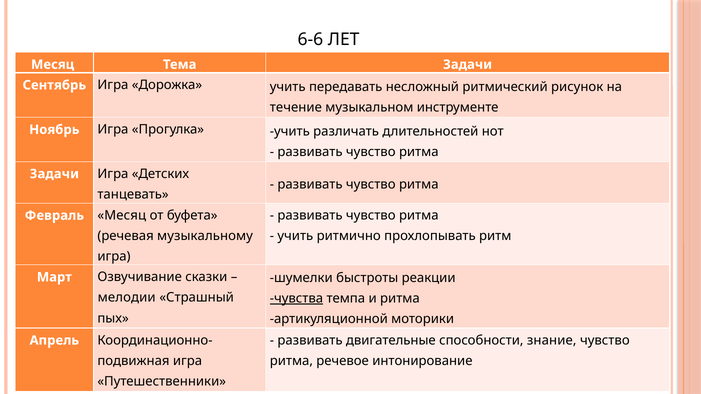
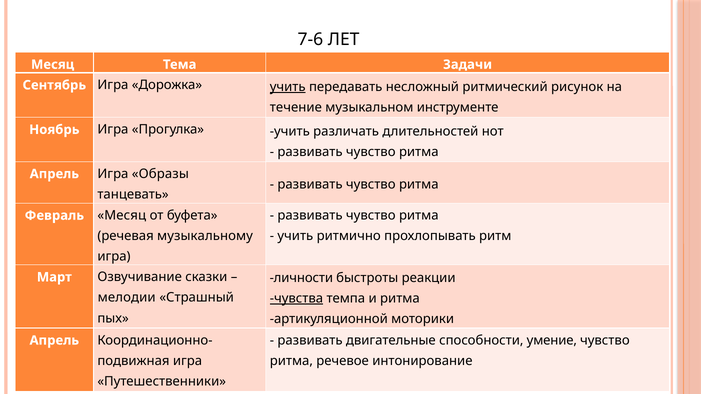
6-6: 6-6 -> 7-6 (310, 39)
учить underline: none -> present (288, 87)
Задачи: Задачи -> Апрель (54, 174)
Детских: Детских -> Образы (160, 174)
шумелки: шумелки -> личности (301, 278)
знание: знание -> умение (552, 341)
